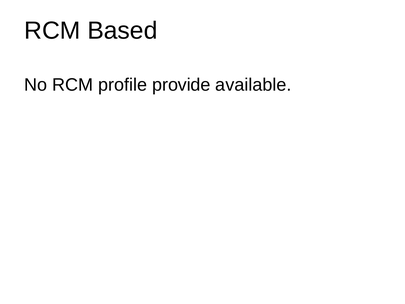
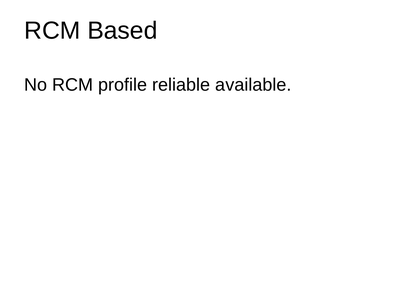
provide: provide -> reliable (181, 85)
